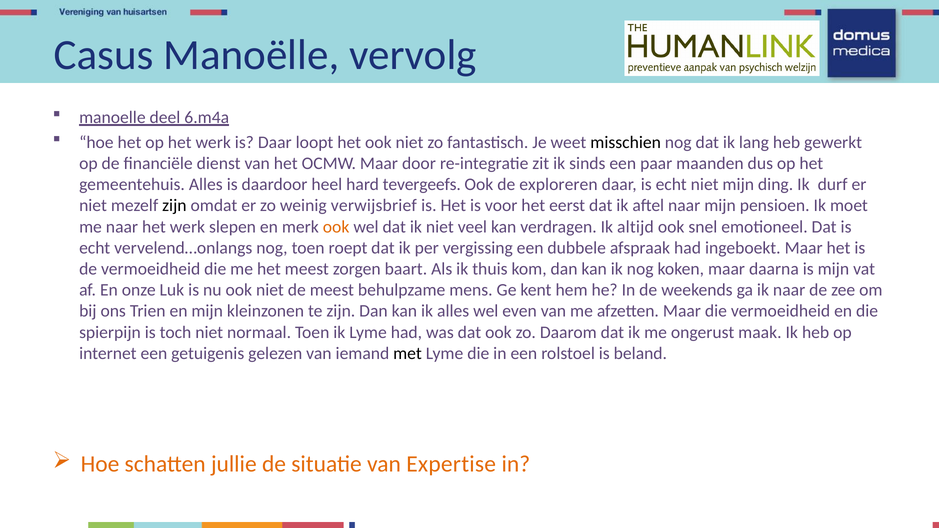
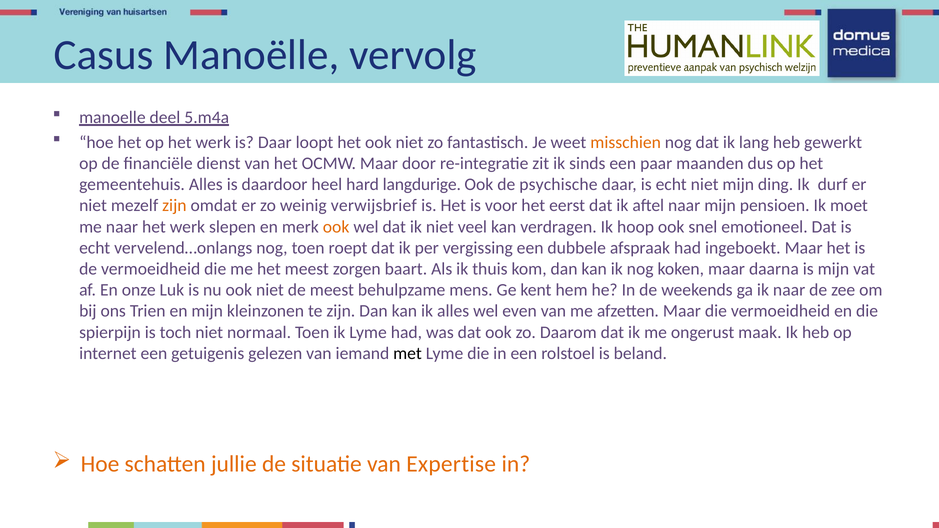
6.m4a: 6.m4a -> 5.m4a (207, 117)
misschien colour: black -> orange (626, 142)
tevergeefs: tevergeefs -> langdurige (422, 185)
exploreren: exploreren -> psychische (558, 185)
zijn colour: black -> orange (174, 206)
altijd: altijd -> hoop (636, 227)
